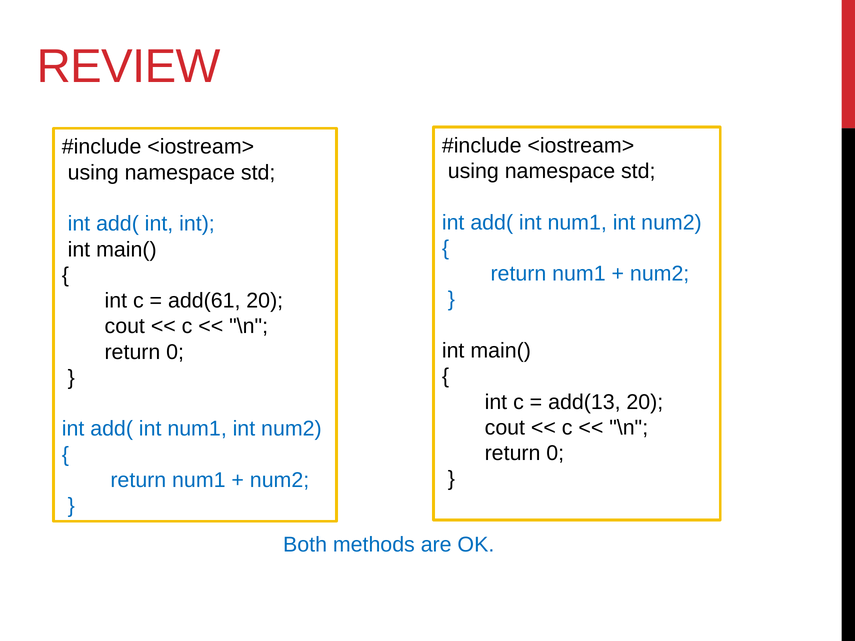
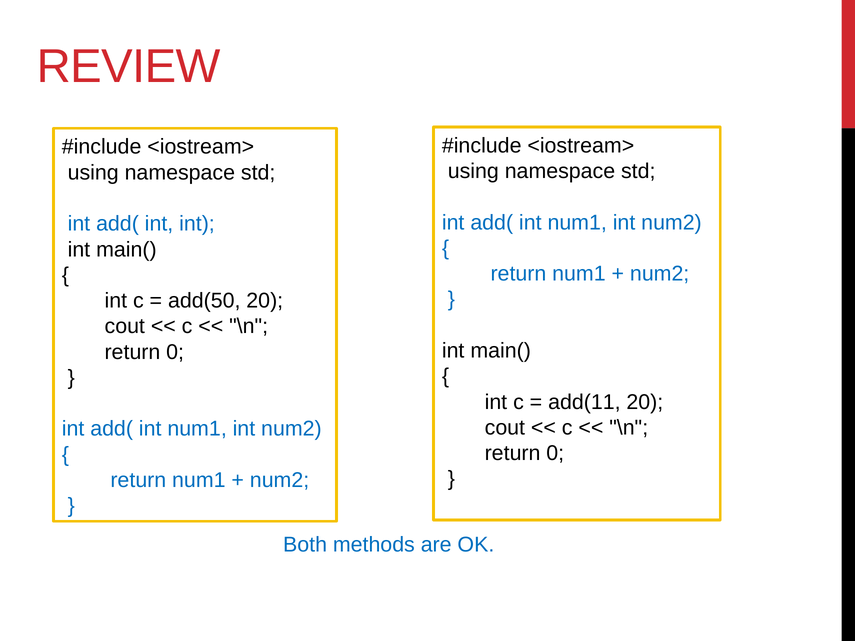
add(61: add(61 -> add(50 (204, 301)
add(13: add(13 -> add(11 (584, 402)
